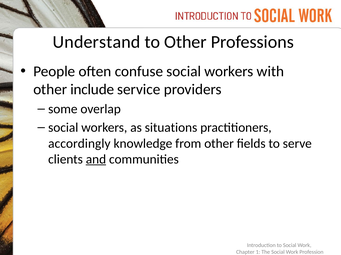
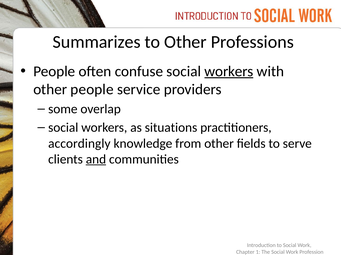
Understand: Understand -> Summarizes (97, 42)
workers underline: none -> present (229, 72)
other include: include -> people (92, 90)
